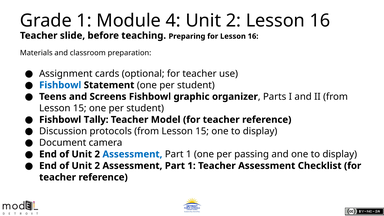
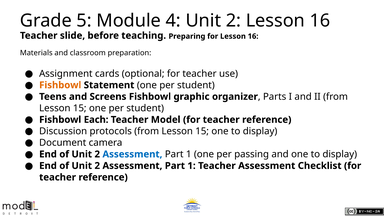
Grade 1: 1 -> 5 (84, 21)
Fishbowl colour: blue -> orange (60, 85)
Tally: Tally -> Each (96, 120)
